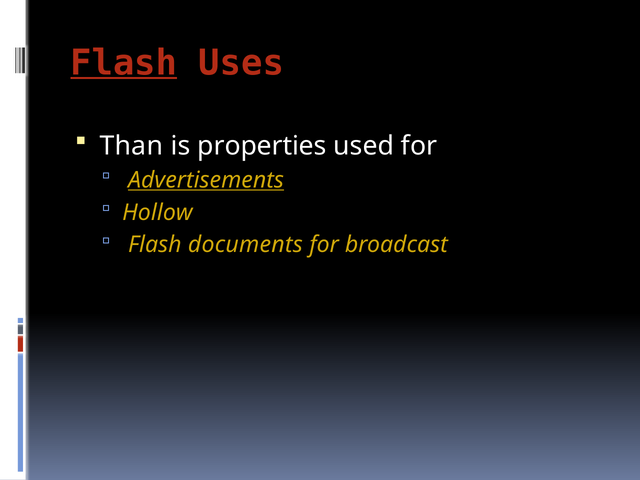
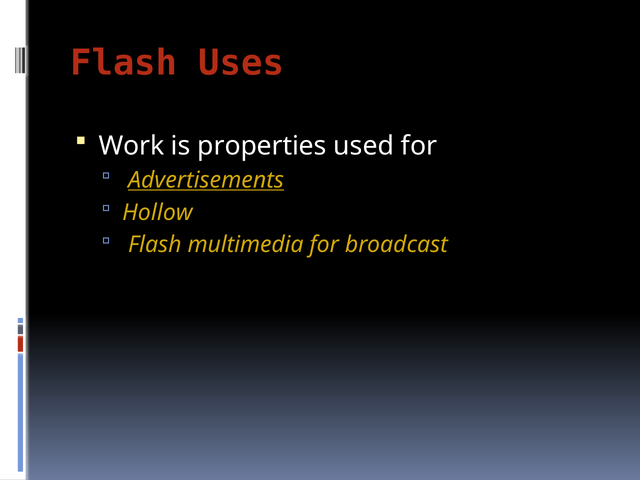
Flash underline: present -> none (124, 63)
Than: Than -> Work (132, 146)
documents: documents -> multimedia (246, 245)
